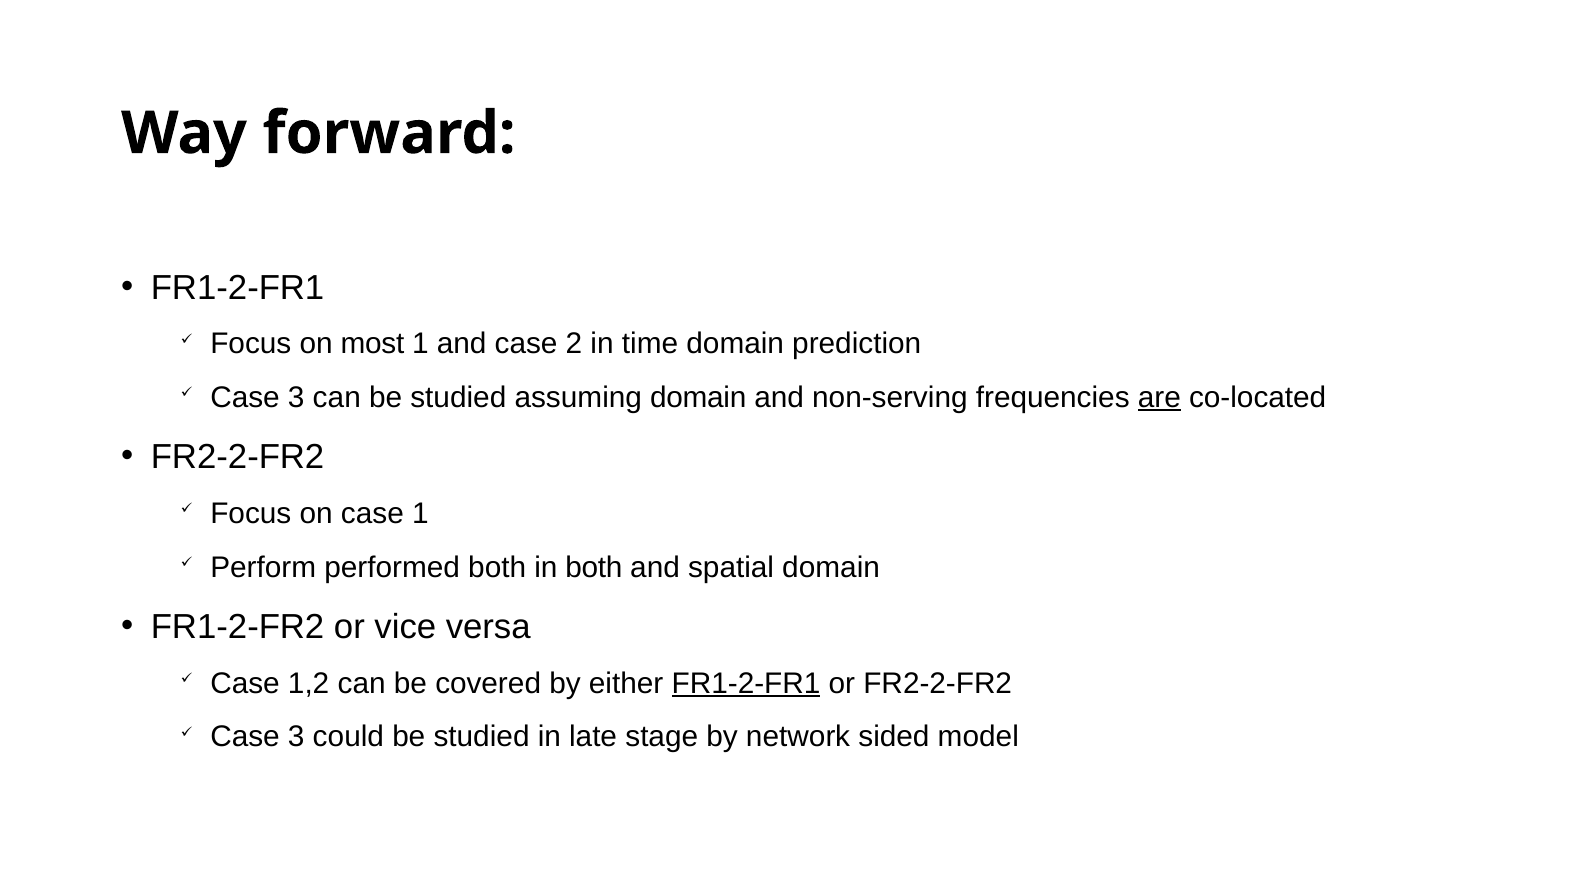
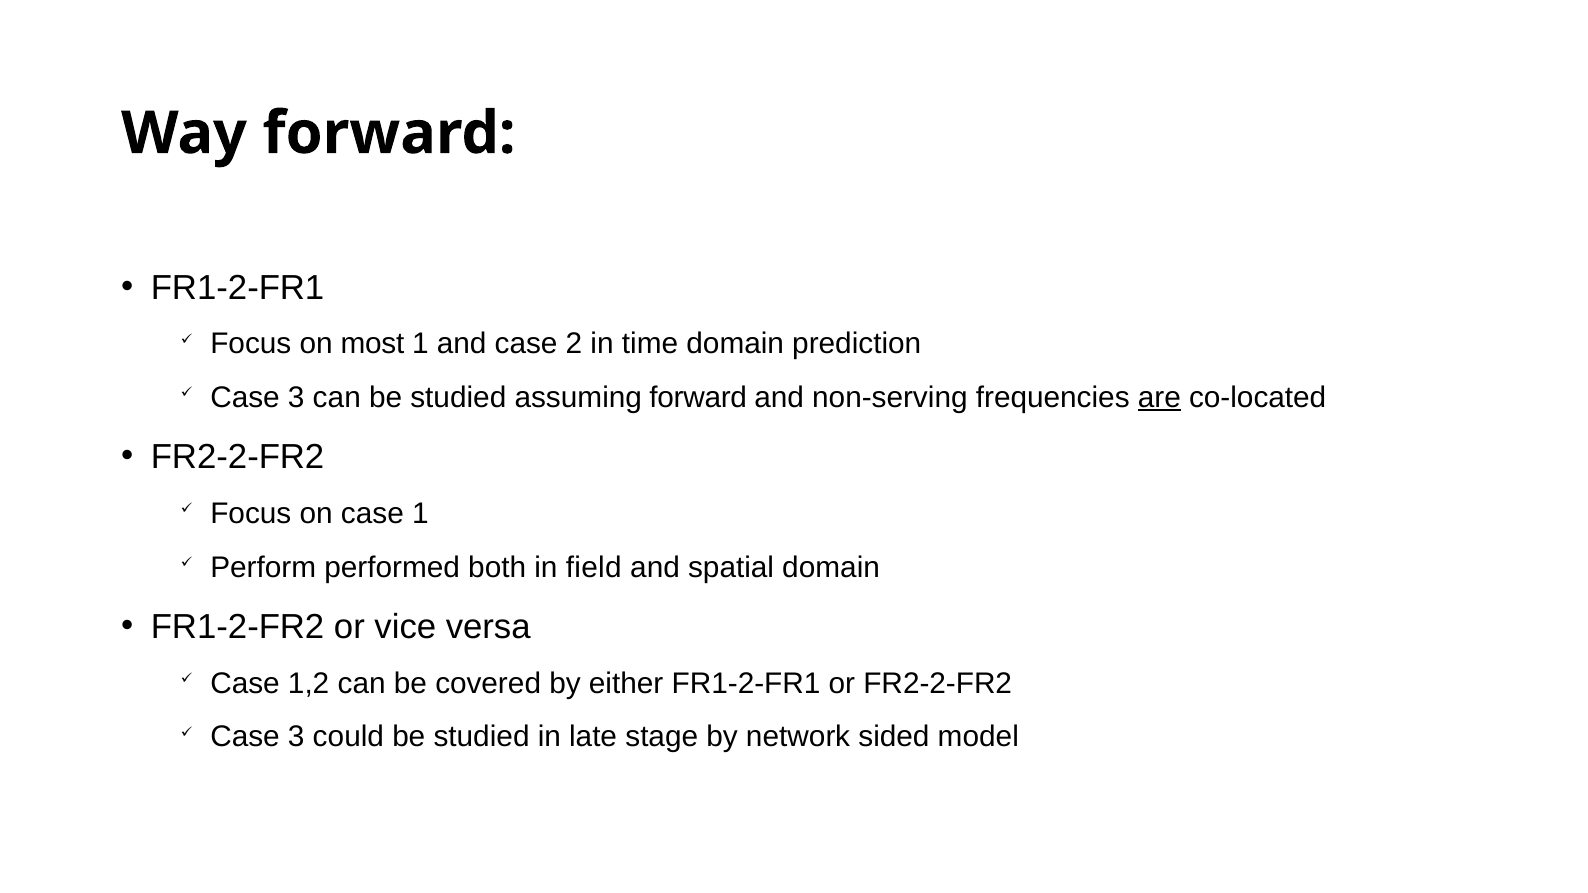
assuming domain: domain -> forward (698, 398)
in both: both -> field (594, 567)
FR1-2-FR1 underline: present -> none (746, 683)
